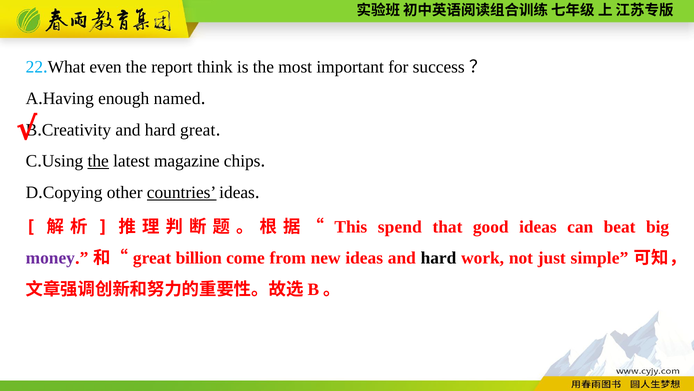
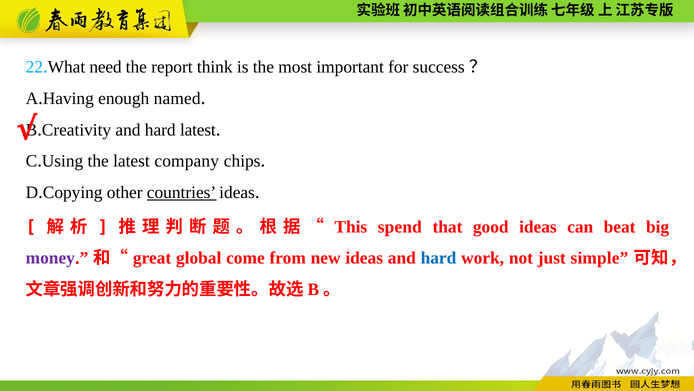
even: even -> need (106, 67)
hard great: great -> latest (198, 130)
the underline: present -> none (98, 161)
magazine: magazine -> company (187, 161)
billion: billion -> global (199, 258)
hard colour: black -> blue (438, 258)
